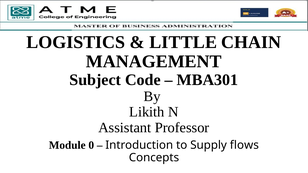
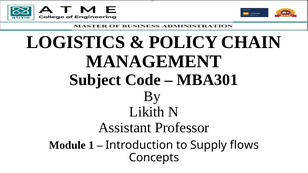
LITTLE: LITTLE -> POLICY (183, 42)
0: 0 -> 1 (91, 145)
